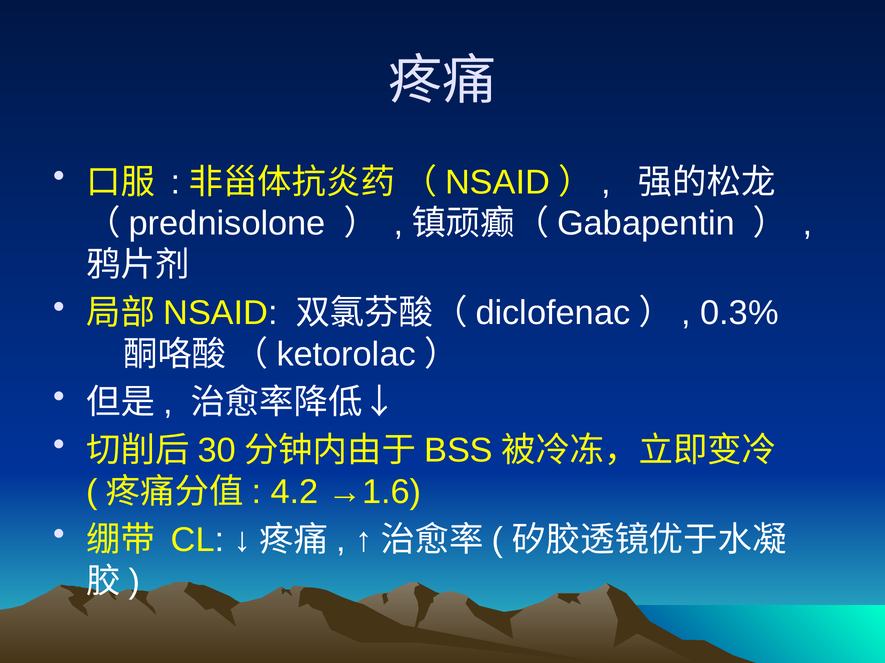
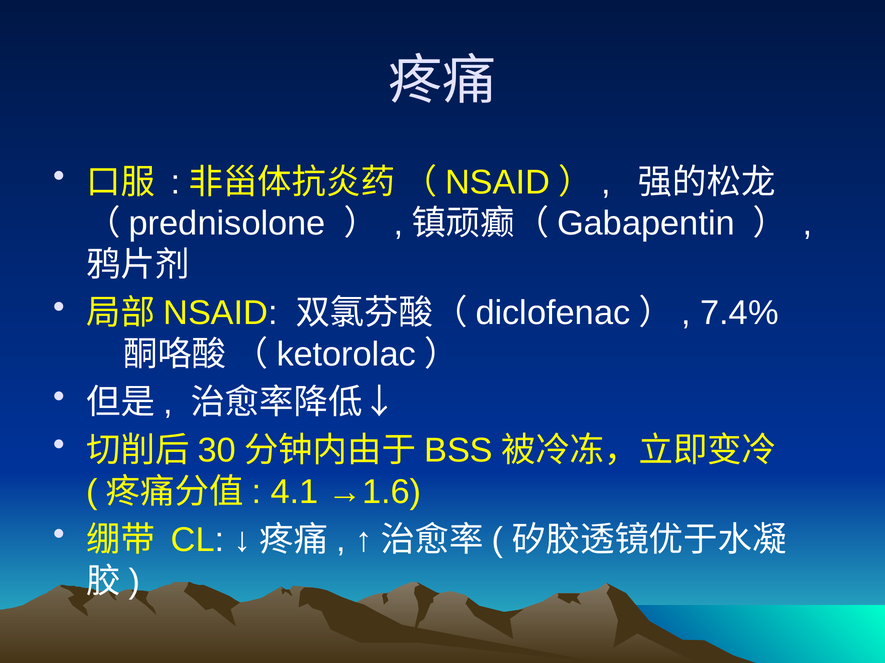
0.3%: 0.3% -> 7.4% (739, 313)
4.2: 4.2 -> 4.1 (294, 492)
